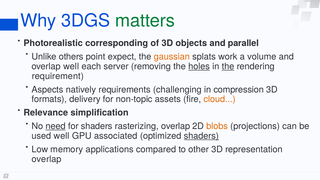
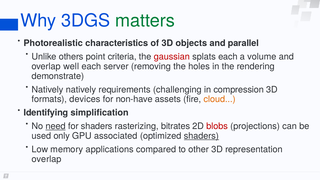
corresponding: corresponding -> characteristics (117, 43)
expect: expect -> criteria (122, 57)
gaussian colour: orange -> red (172, 57)
splats work: work -> each (228, 57)
holes underline: present -> none (199, 66)
the underline: present -> none (228, 66)
requirement: requirement -> demonstrate (58, 76)
Aspects: Aspects -> Natively (48, 90)
delivery: delivery -> devices (85, 99)
non-topic: non-topic -> non-have (134, 99)
Relevance: Relevance -> Identifying (46, 113)
rasterizing overlap: overlap -> bitrates (176, 126)
blobs colour: orange -> red (217, 126)
used well: well -> only (62, 136)
